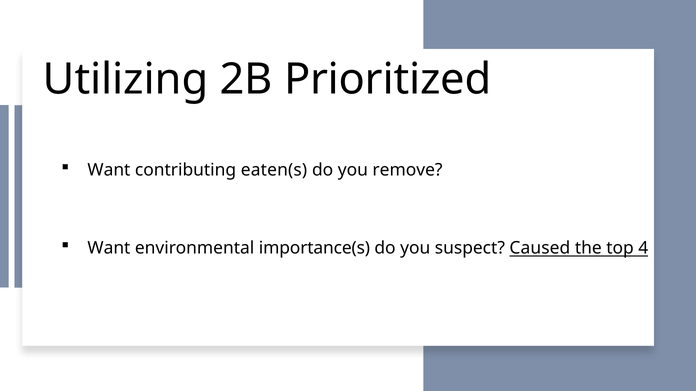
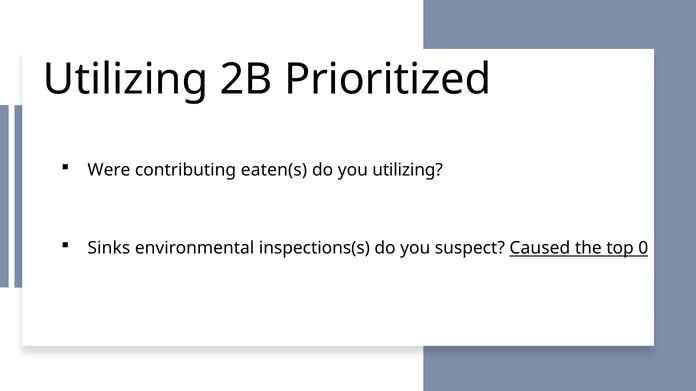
Want: Want -> Were (109, 170)
you remove: remove -> utilizing (408, 170)
Want: Want -> Sinks (109, 249)
importance(s: importance(s -> inspections(s (314, 249)
4: 4 -> 0 (643, 249)
